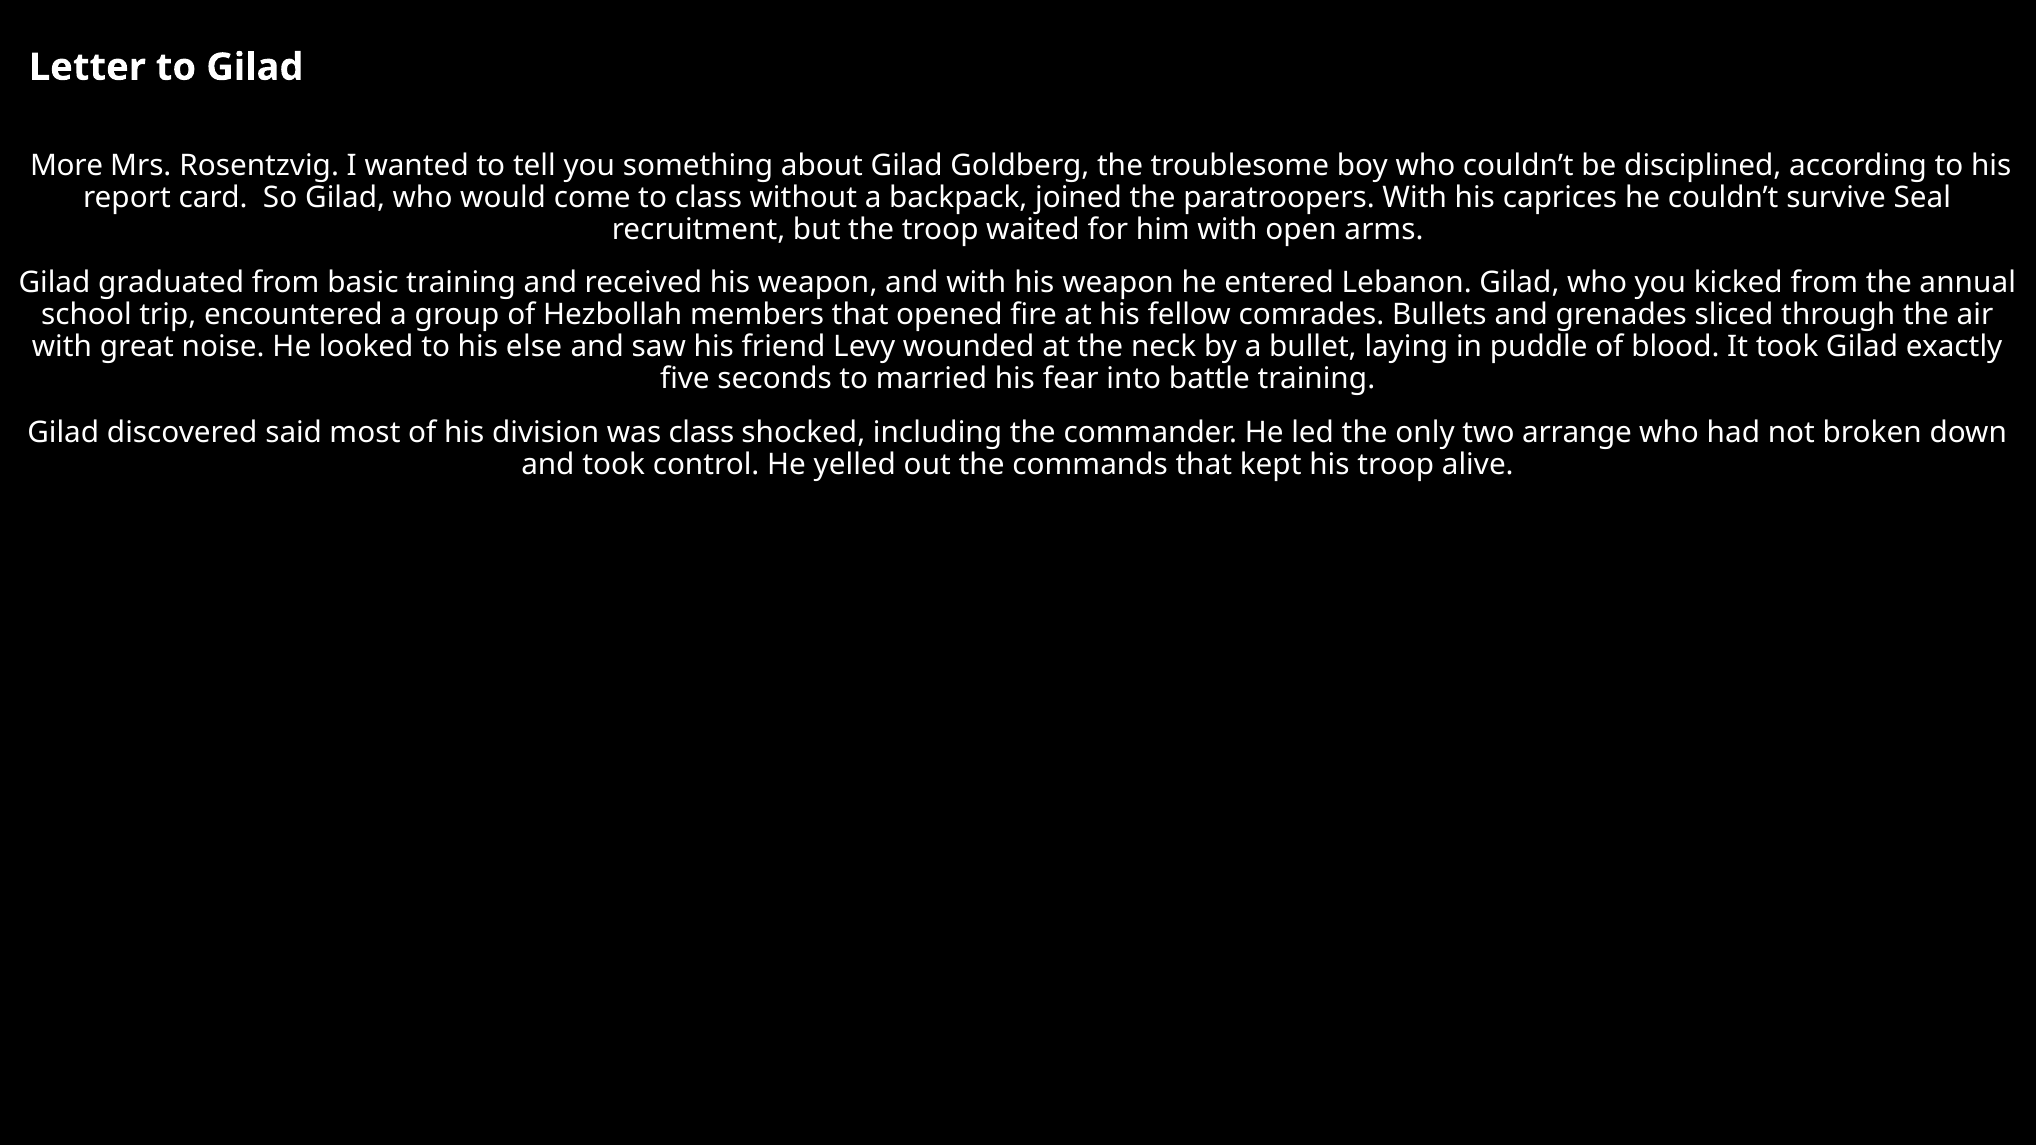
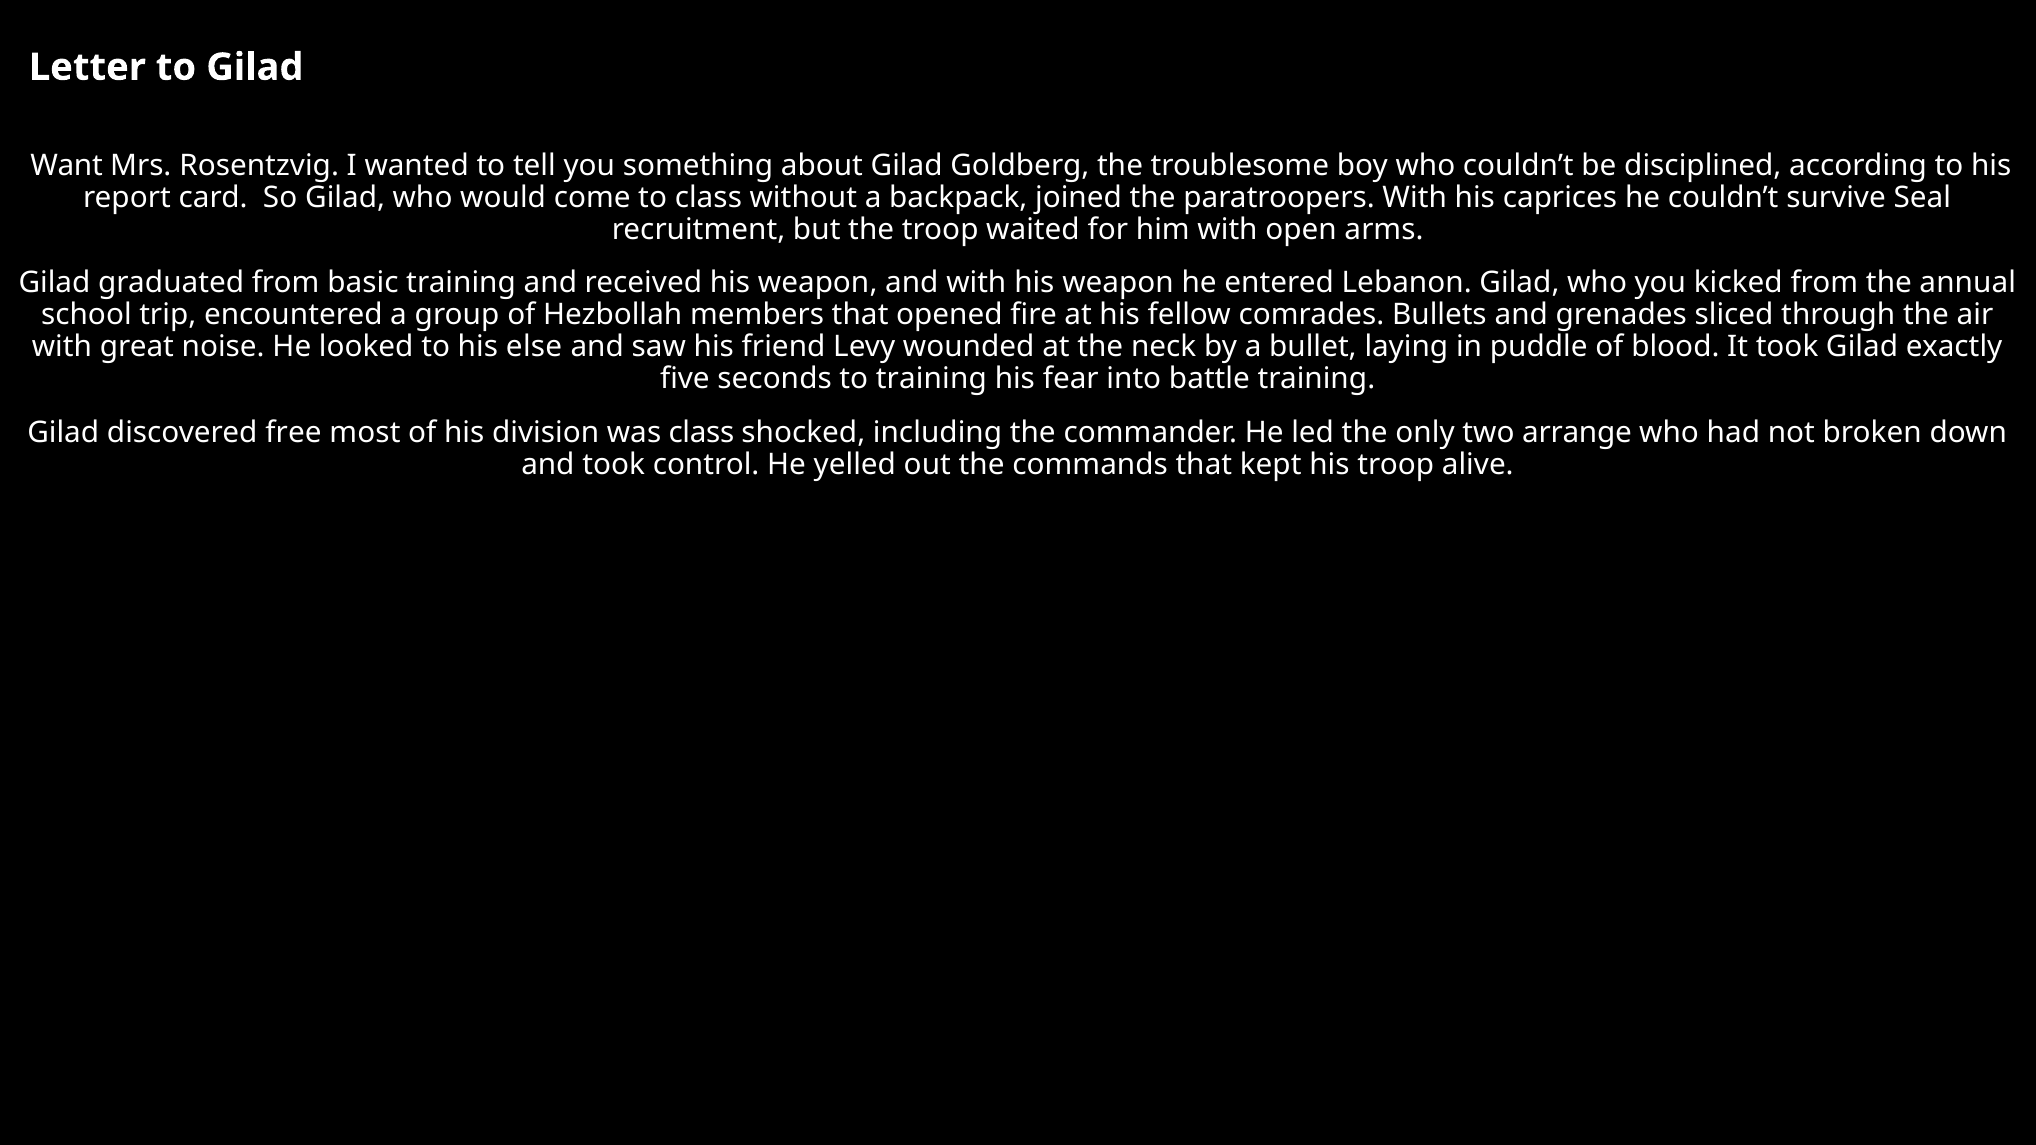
More: More -> Want (67, 165)
to married: married -> training (931, 379)
said: said -> free (294, 433)
